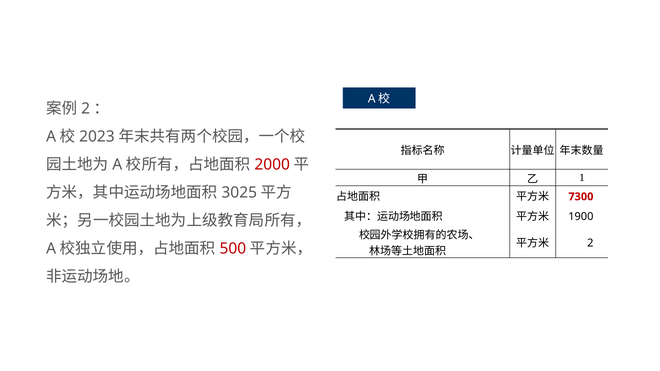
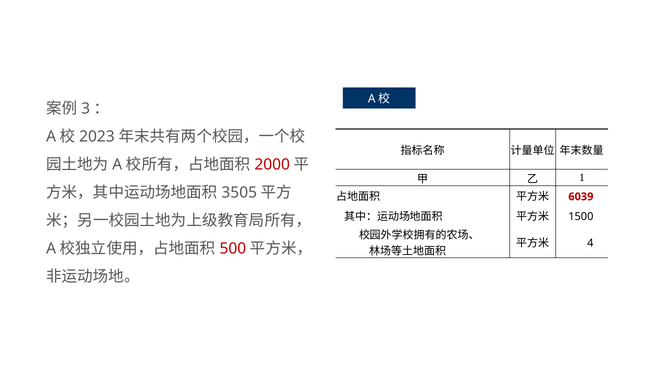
2: 2 -> 3 (86, 109)
3025: 3025 -> 3505 (239, 193)
7300: 7300 -> 6039 (581, 197)
1900: 1900 -> 1500 (581, 217)
2: 2 -> 4 (590, 243)
